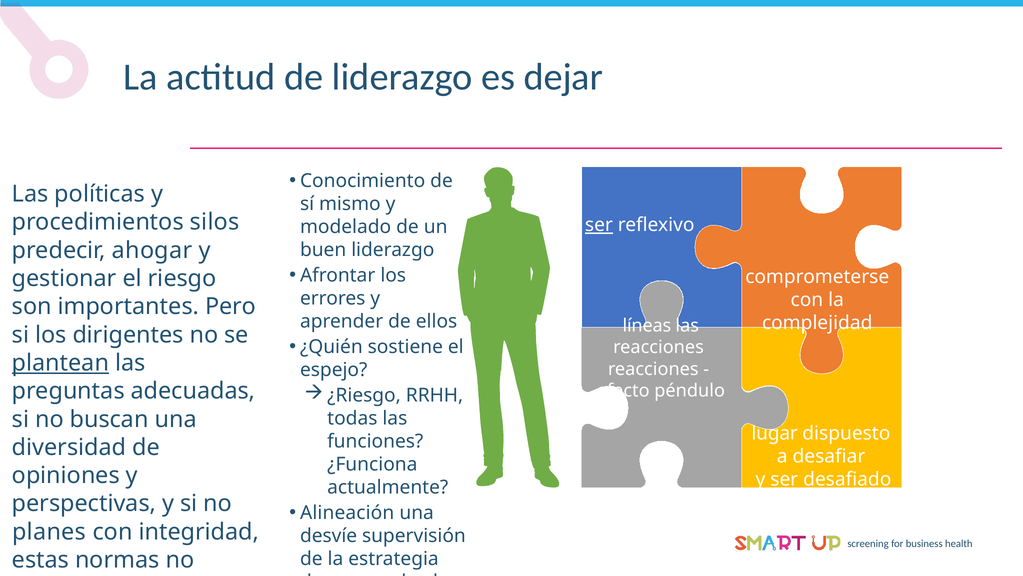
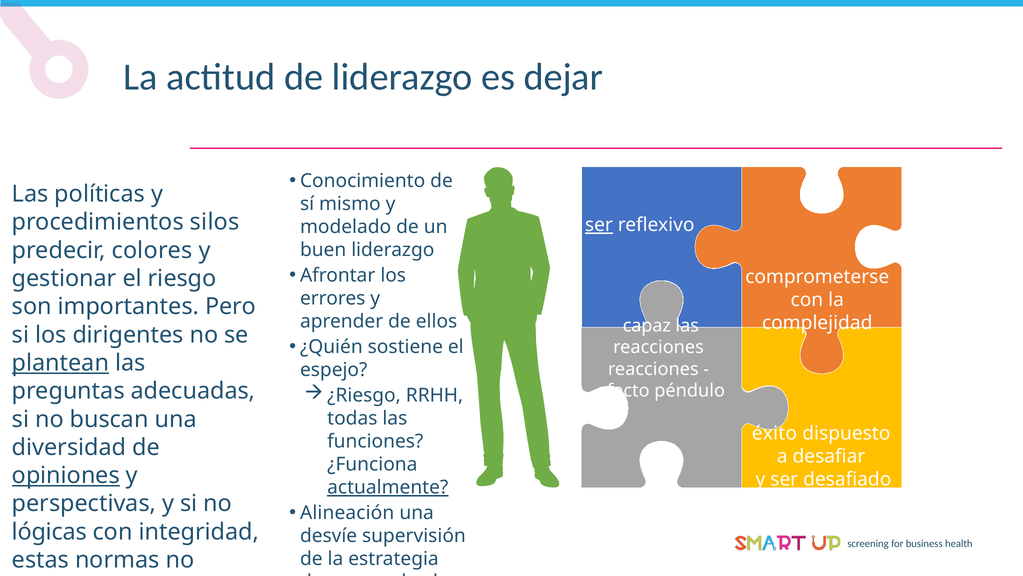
ahogar: ahogar -> colores (152, 250)
líneas: líneas -> capaz (647, 325)
lugar: lugar -> éxito (774, 433)
opiniones underline: none -> present (66, 475)
actualmente underline: none -> present (388, 487)
planes: planes -> lógicas (49, 531)
